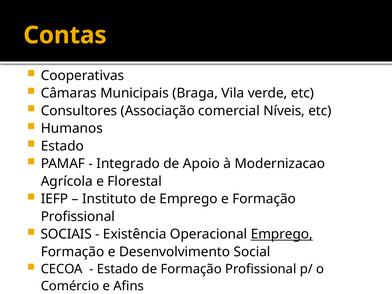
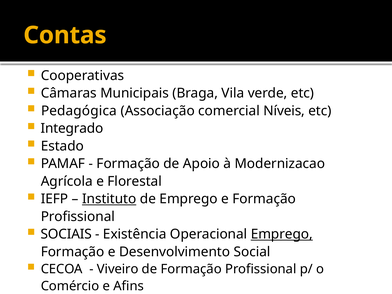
Consultores: Consultores -> Pedagógica (79, 111)
Humanos: Humanos -> Integrado (72, 128)
Integrado: Integrado -> Formação (128, 164)
Instituto underline: none -> present (109, 199)
Estado: Estado -> Viveiro (118, 269)
